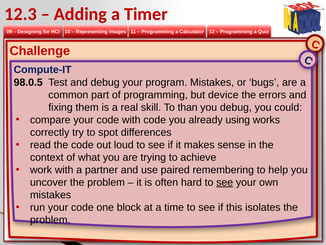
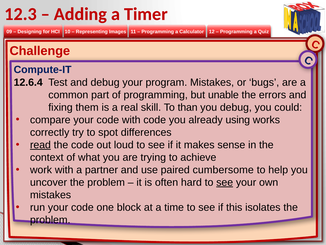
98.0.5: 98.0.5 -> 12.6.4 (28, 82)
device: device -> unable (223, 95)
read underline: none -> present (40, 145)
remembering: remembering -> cumbersome (223, 170)
